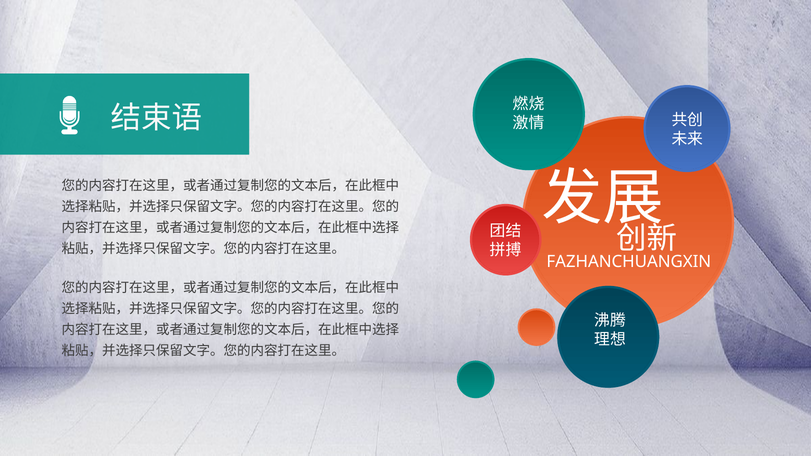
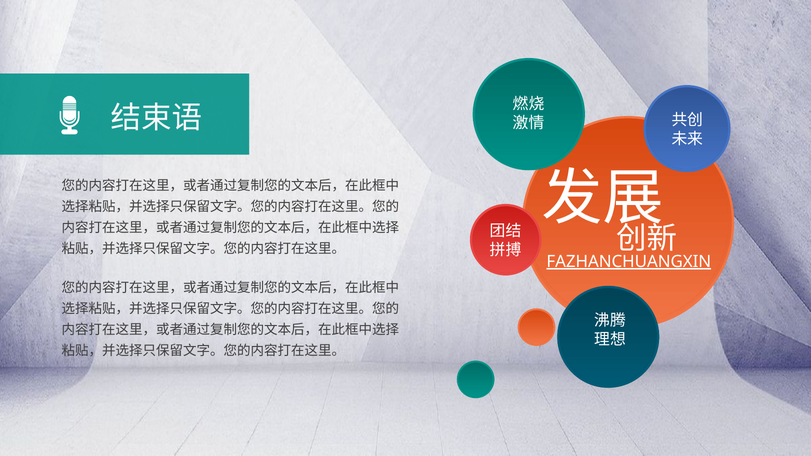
FAZHANCHUANGXIN underline: none -> present (629, 262)
